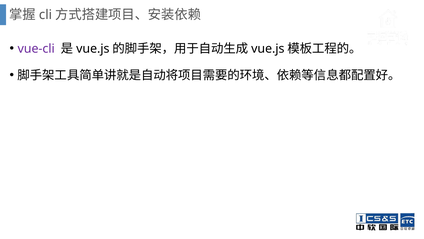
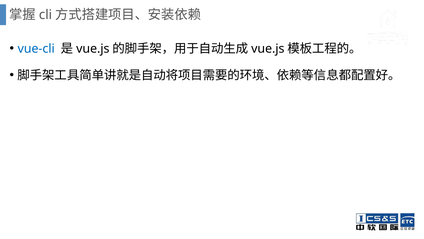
vue-cli colour: purple -> blue (36, 49)
